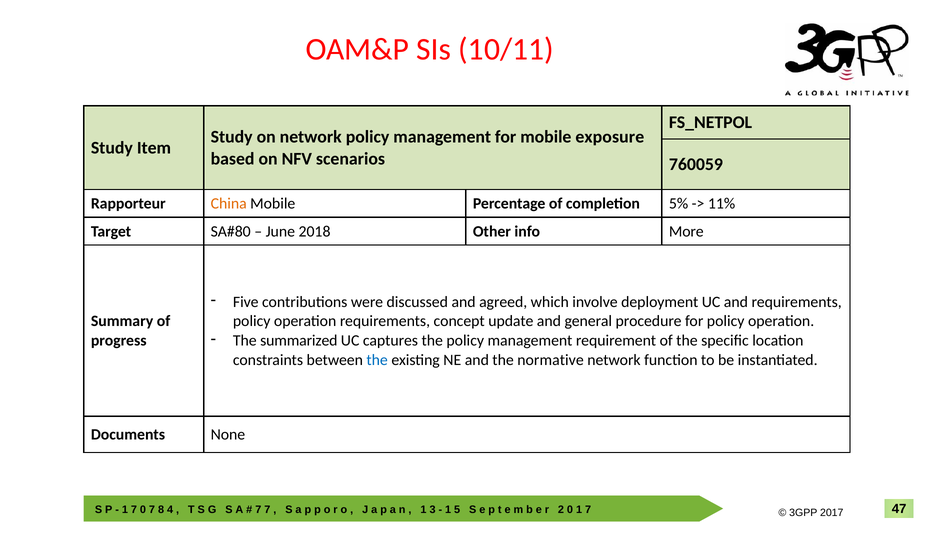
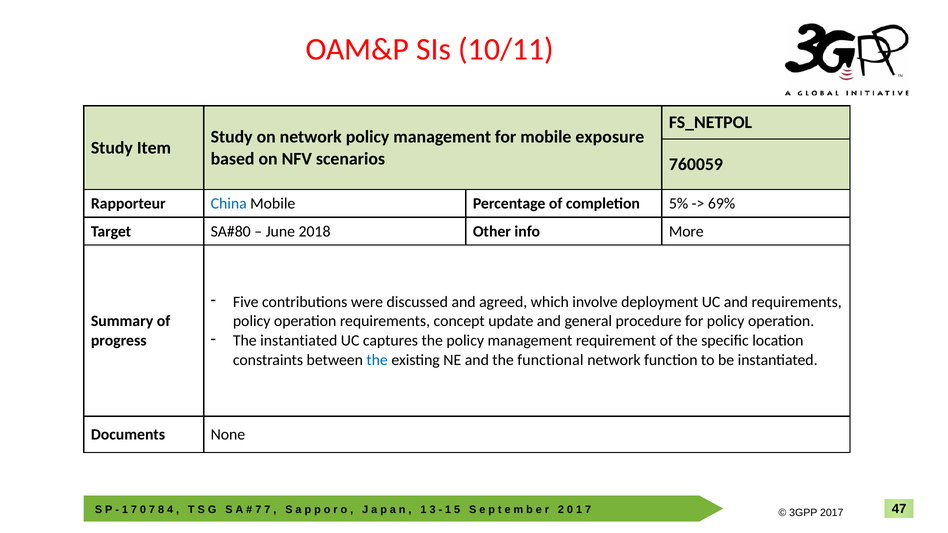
China colour: orange -> blue (229, 204)
11%: 11% -> 69% (722, 204)
The summarized: summarized -> instantiated (299, 341)
normative: normative -> functional (550, 360)
